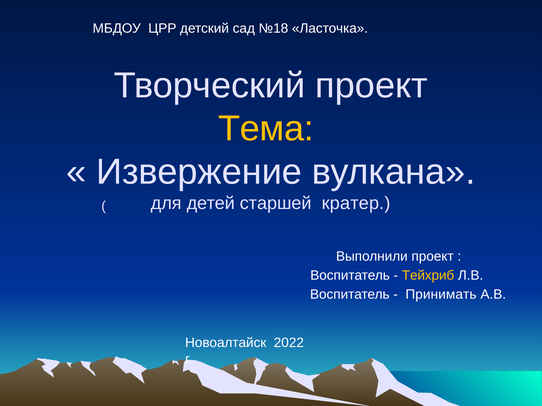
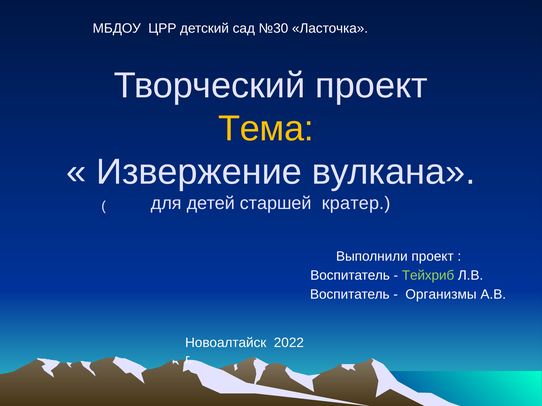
№18: №18 -> №30 (273, 28)
Тейхриб colour: yellow -> light green (428, 276)
Принимать: Принимать -> Организмы (441, 295)
